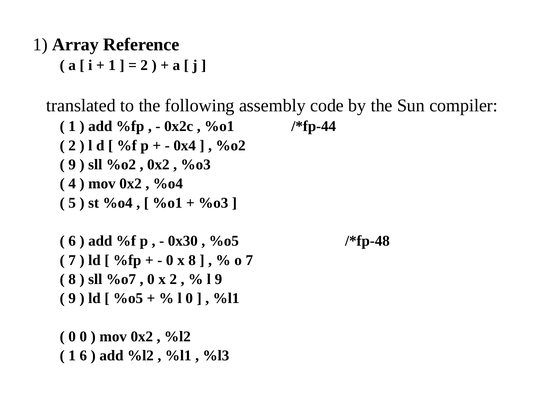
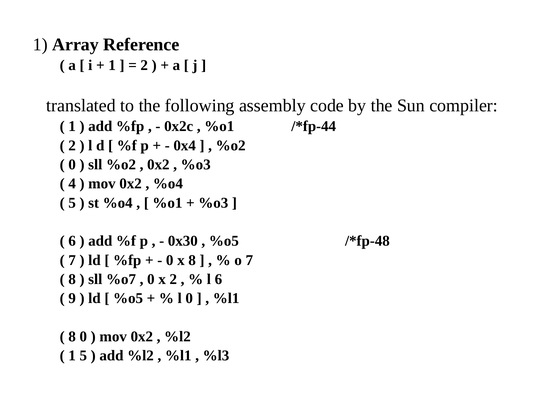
9: 9 -> 0 (72, 164)
l 9: 9 -> 6 (218, 279)
0: 0 -> 8 (72, 336)
1 6: 6 -> 5 (83, 355)
